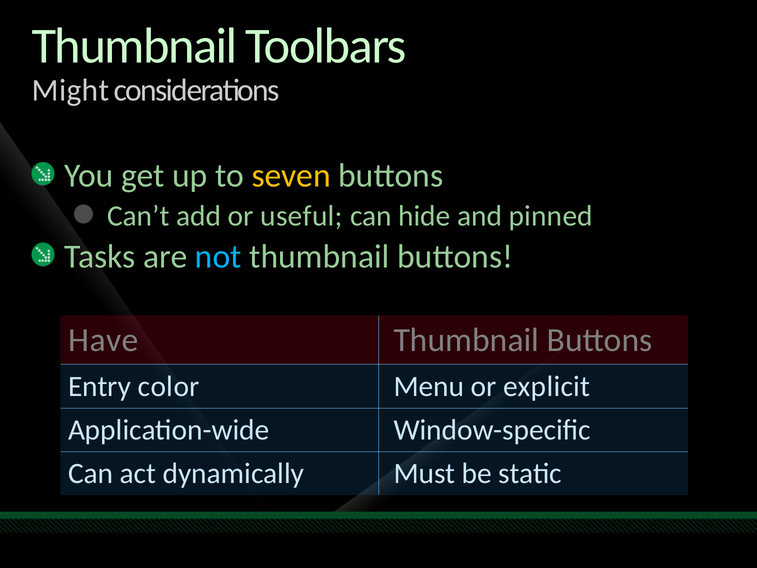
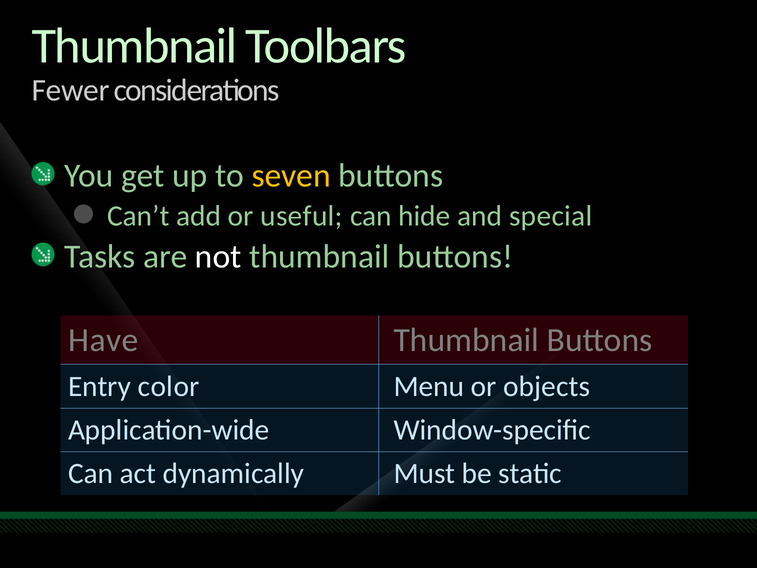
Might: Might -> Fewer (71, 90)
pinned: pinned -> special (551, 216)
not colour: light blue -> white (218, 256)
explicit: explicit -> objects (547, 386)
